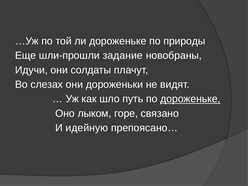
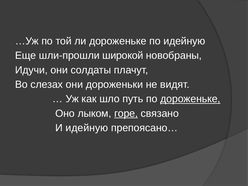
по природы: природы -> идейную (184, 41)
задание: задание -> широкой (123, 56)
горе underline: none -> present (126, 113)
